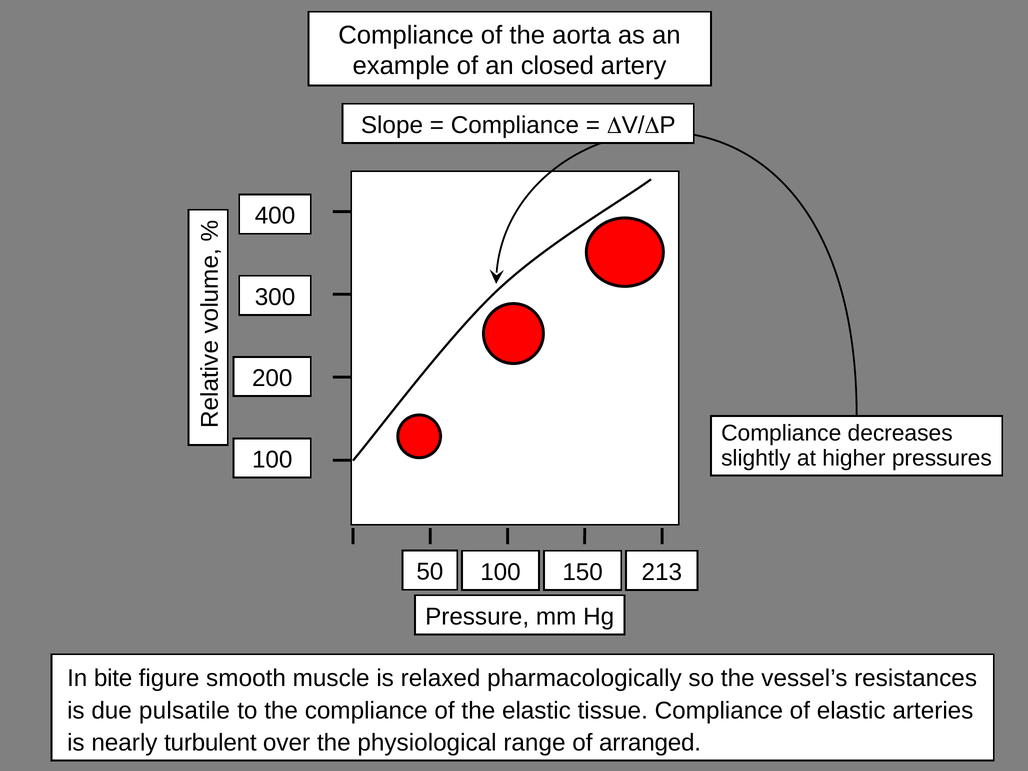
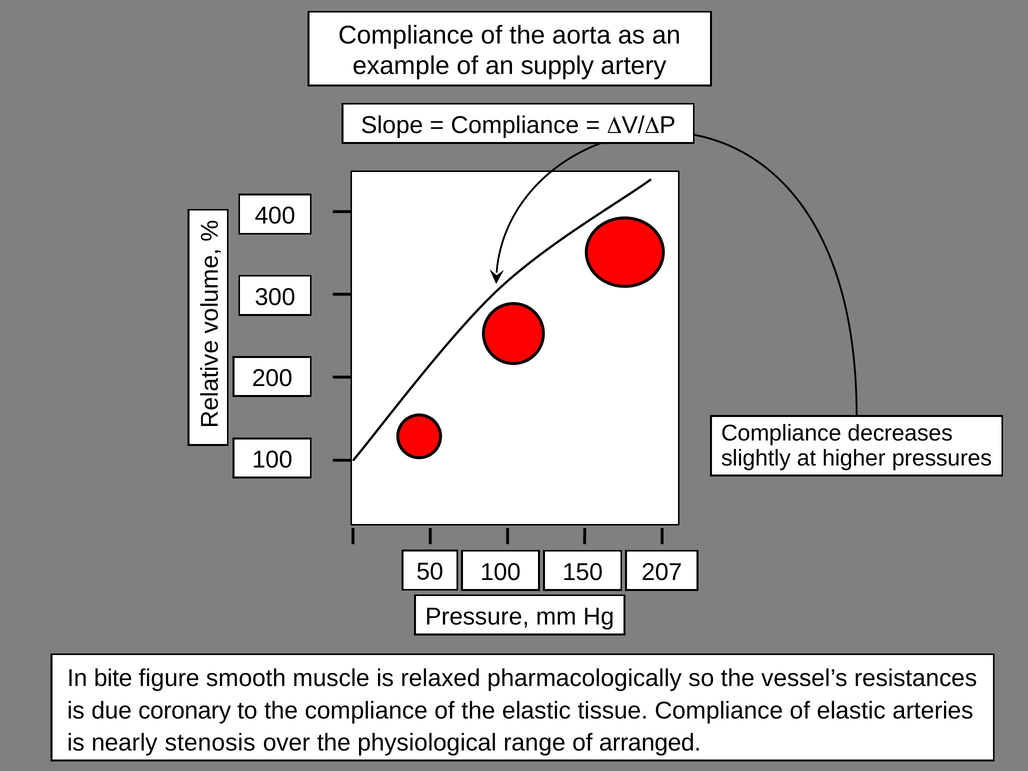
closed: closed -> supply (557, 66)
213: 213 -> 207 (662, 572)
pulsatile: pulsatile -> coronary (185, 710)
turbulent: turbulent -> stenosis (210, 743)
